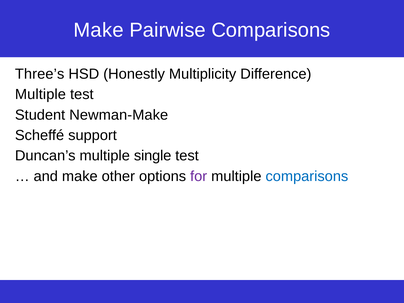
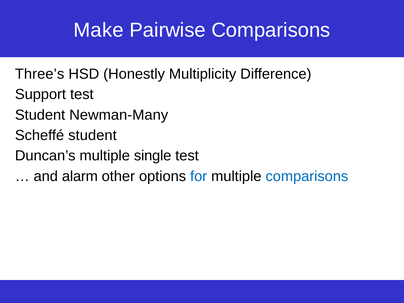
Multiple: Multiple -> Support (40, 94)
Newman-Make: Newman-Make -> Newman-Many (119, 115)
Scheffé support: support -> student (92, 135)
and make: make -> alarm (80, 176)
for colour: purple -> blue (199, 176)
